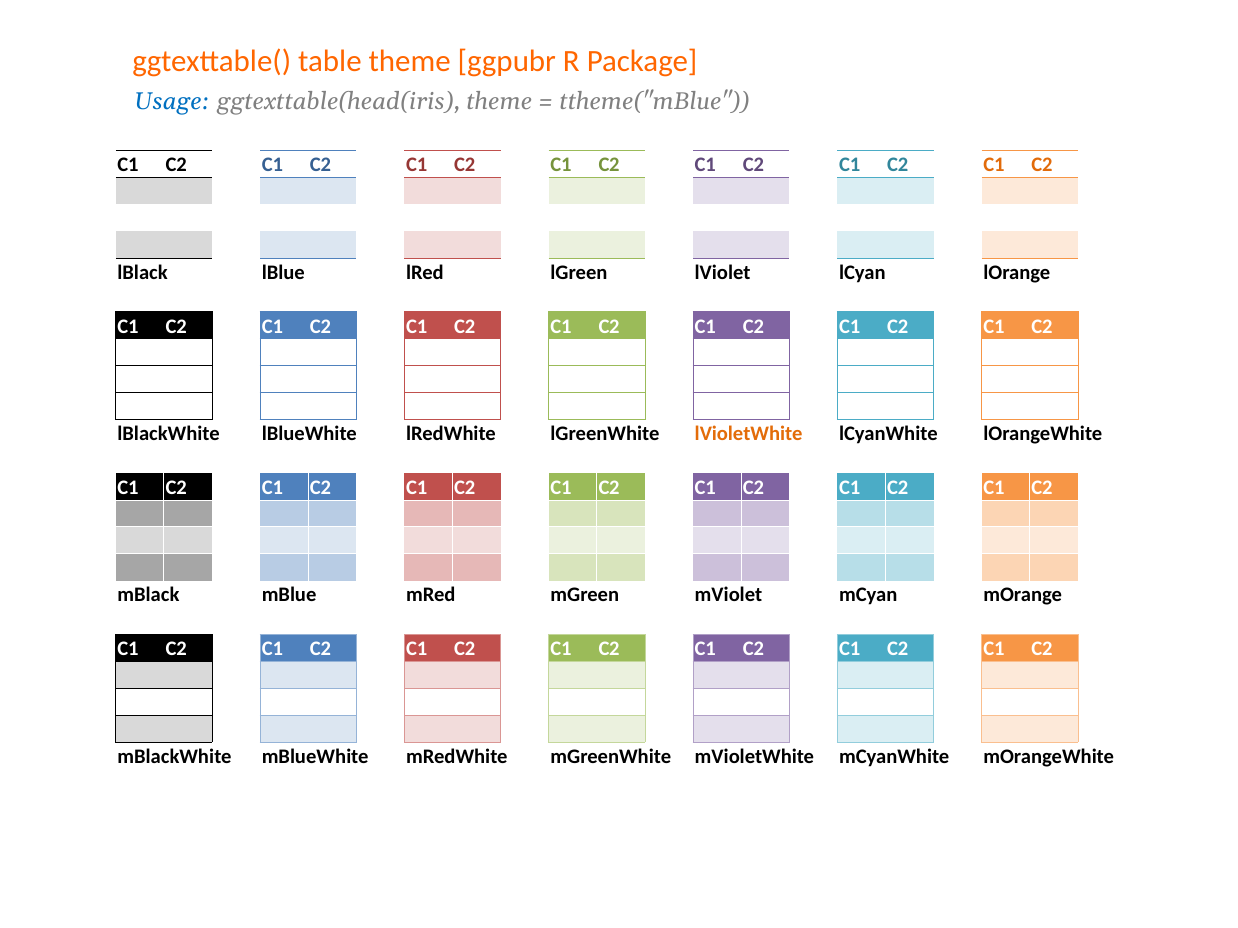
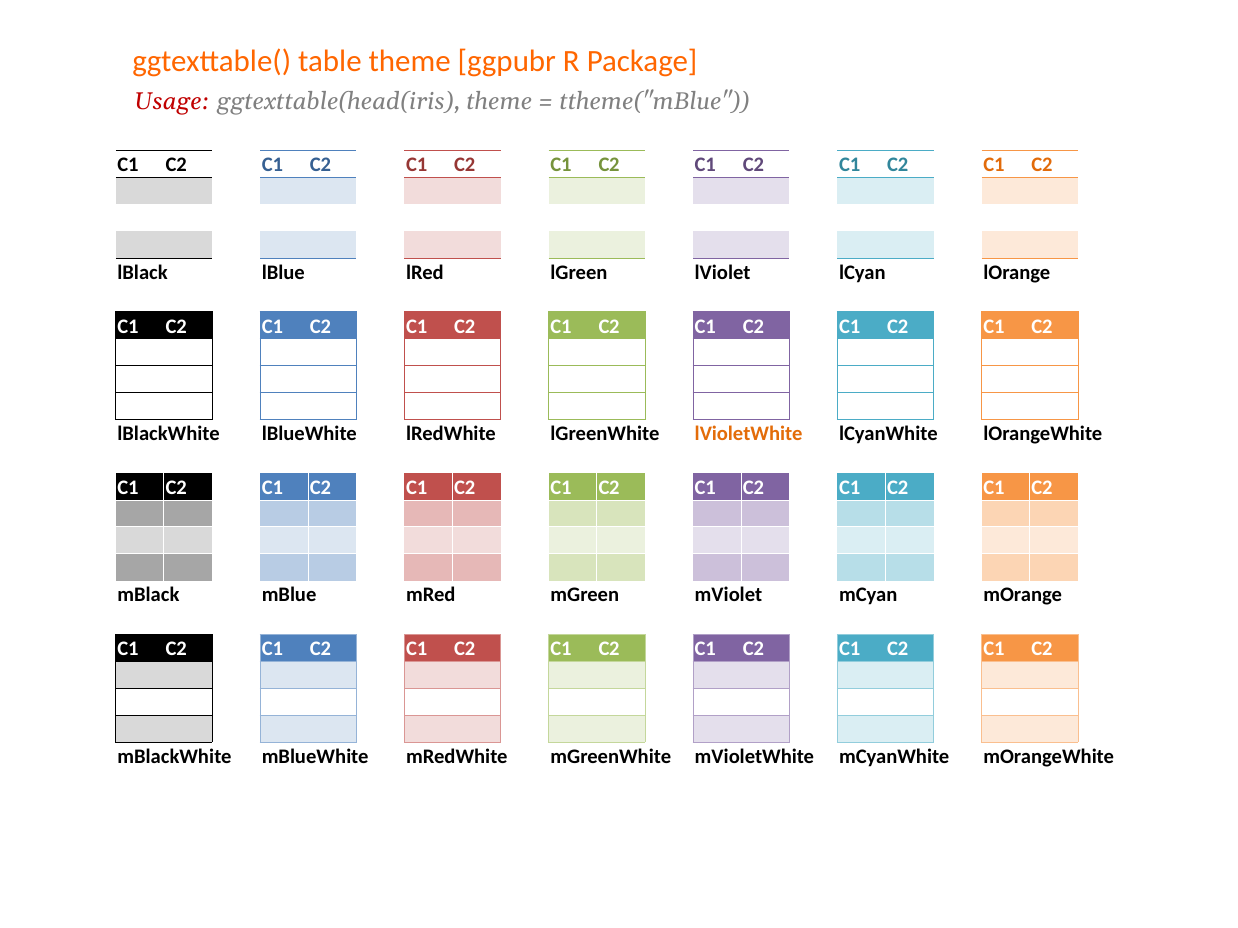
Usage colour: blue -> red (173, 101)
